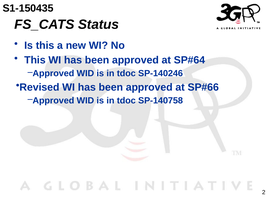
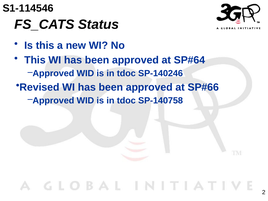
S1-150435: S1-150435 -> S1-114546 (28, 8)
